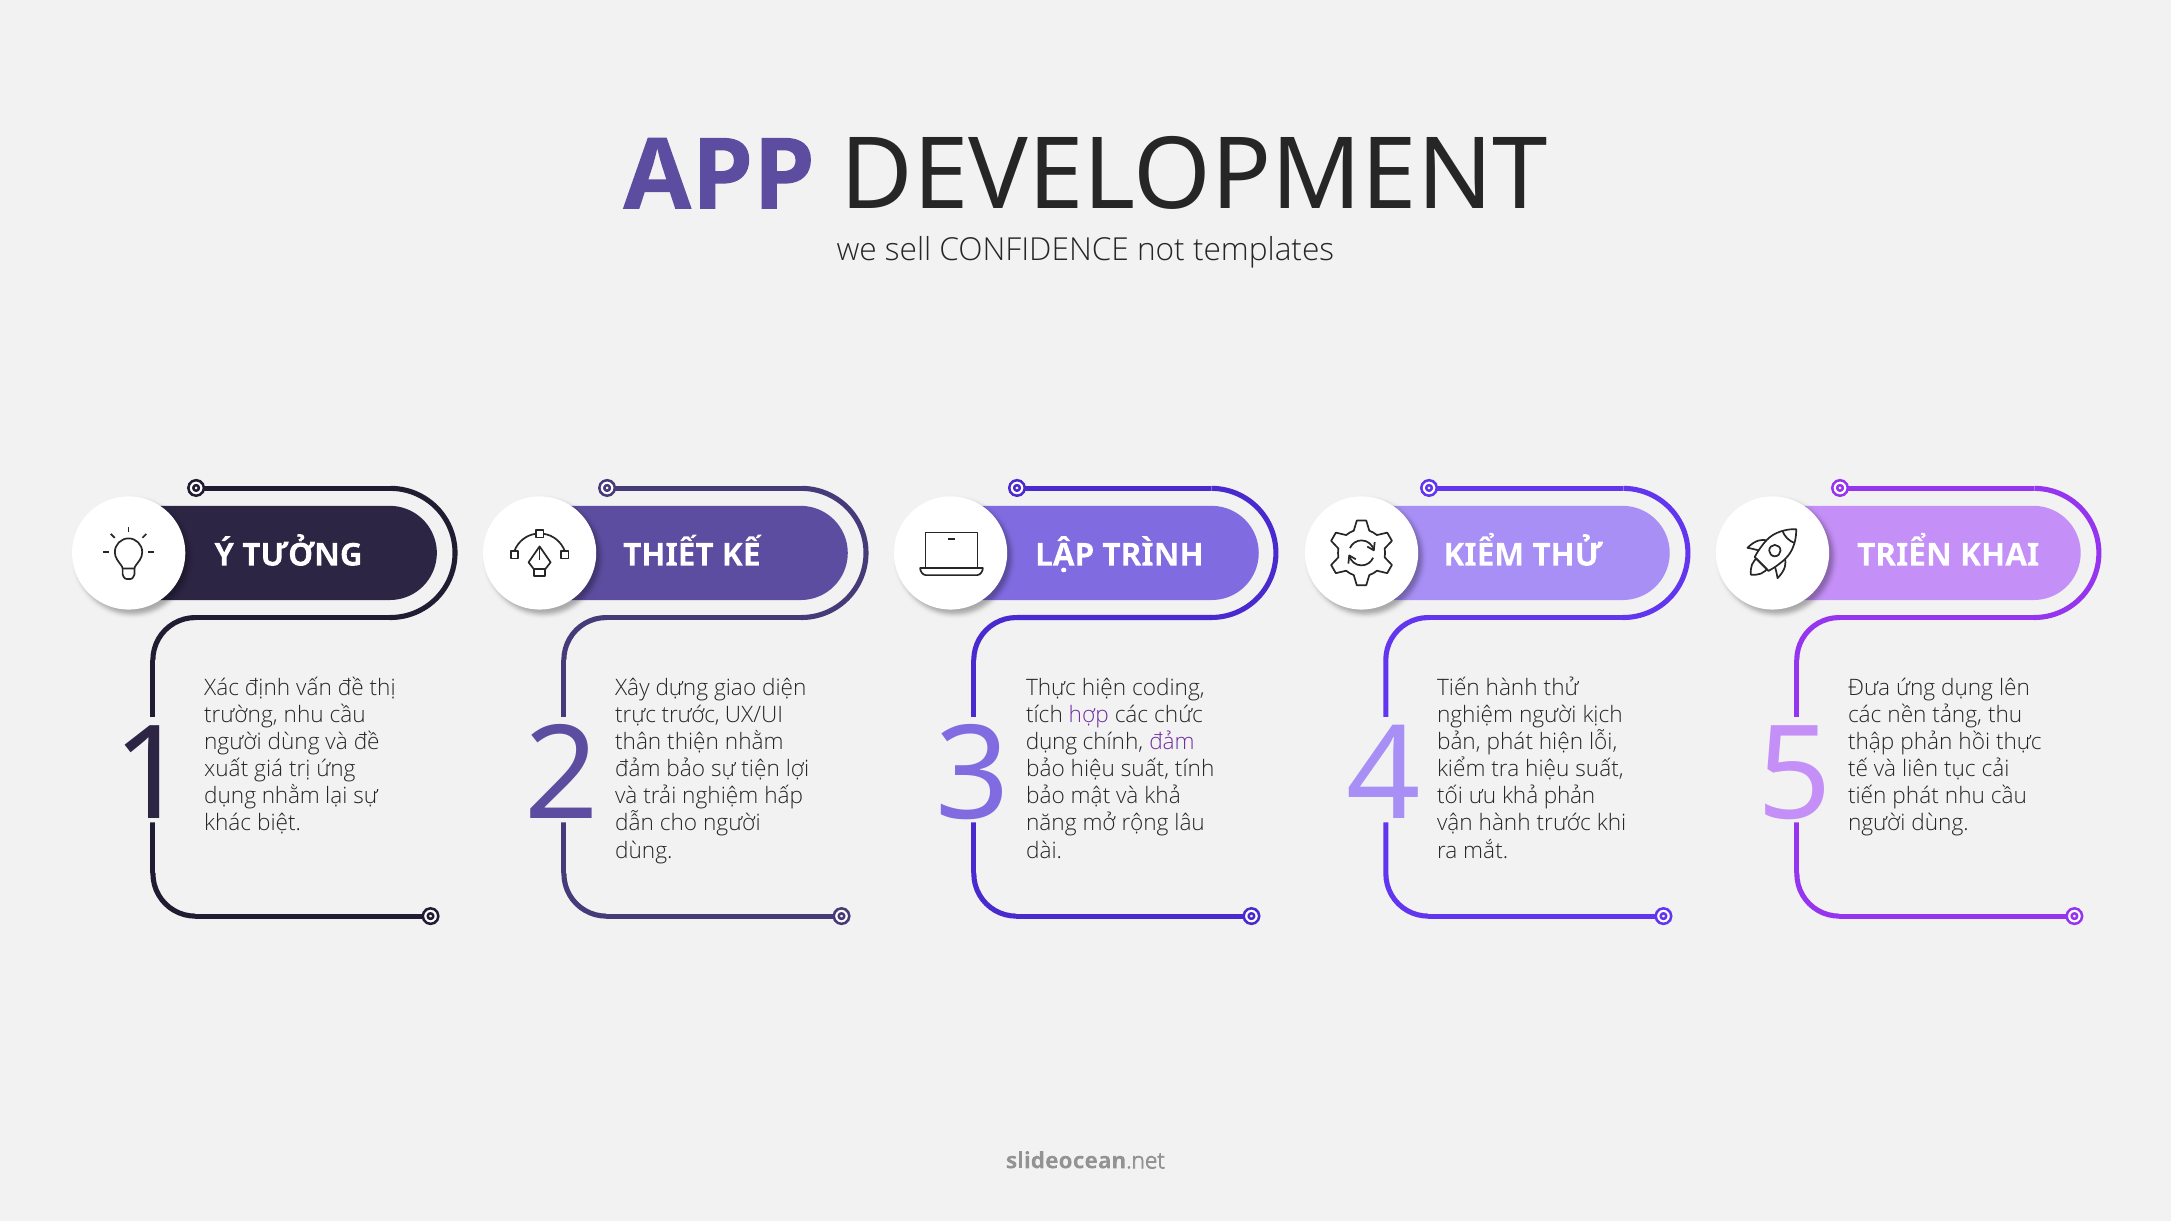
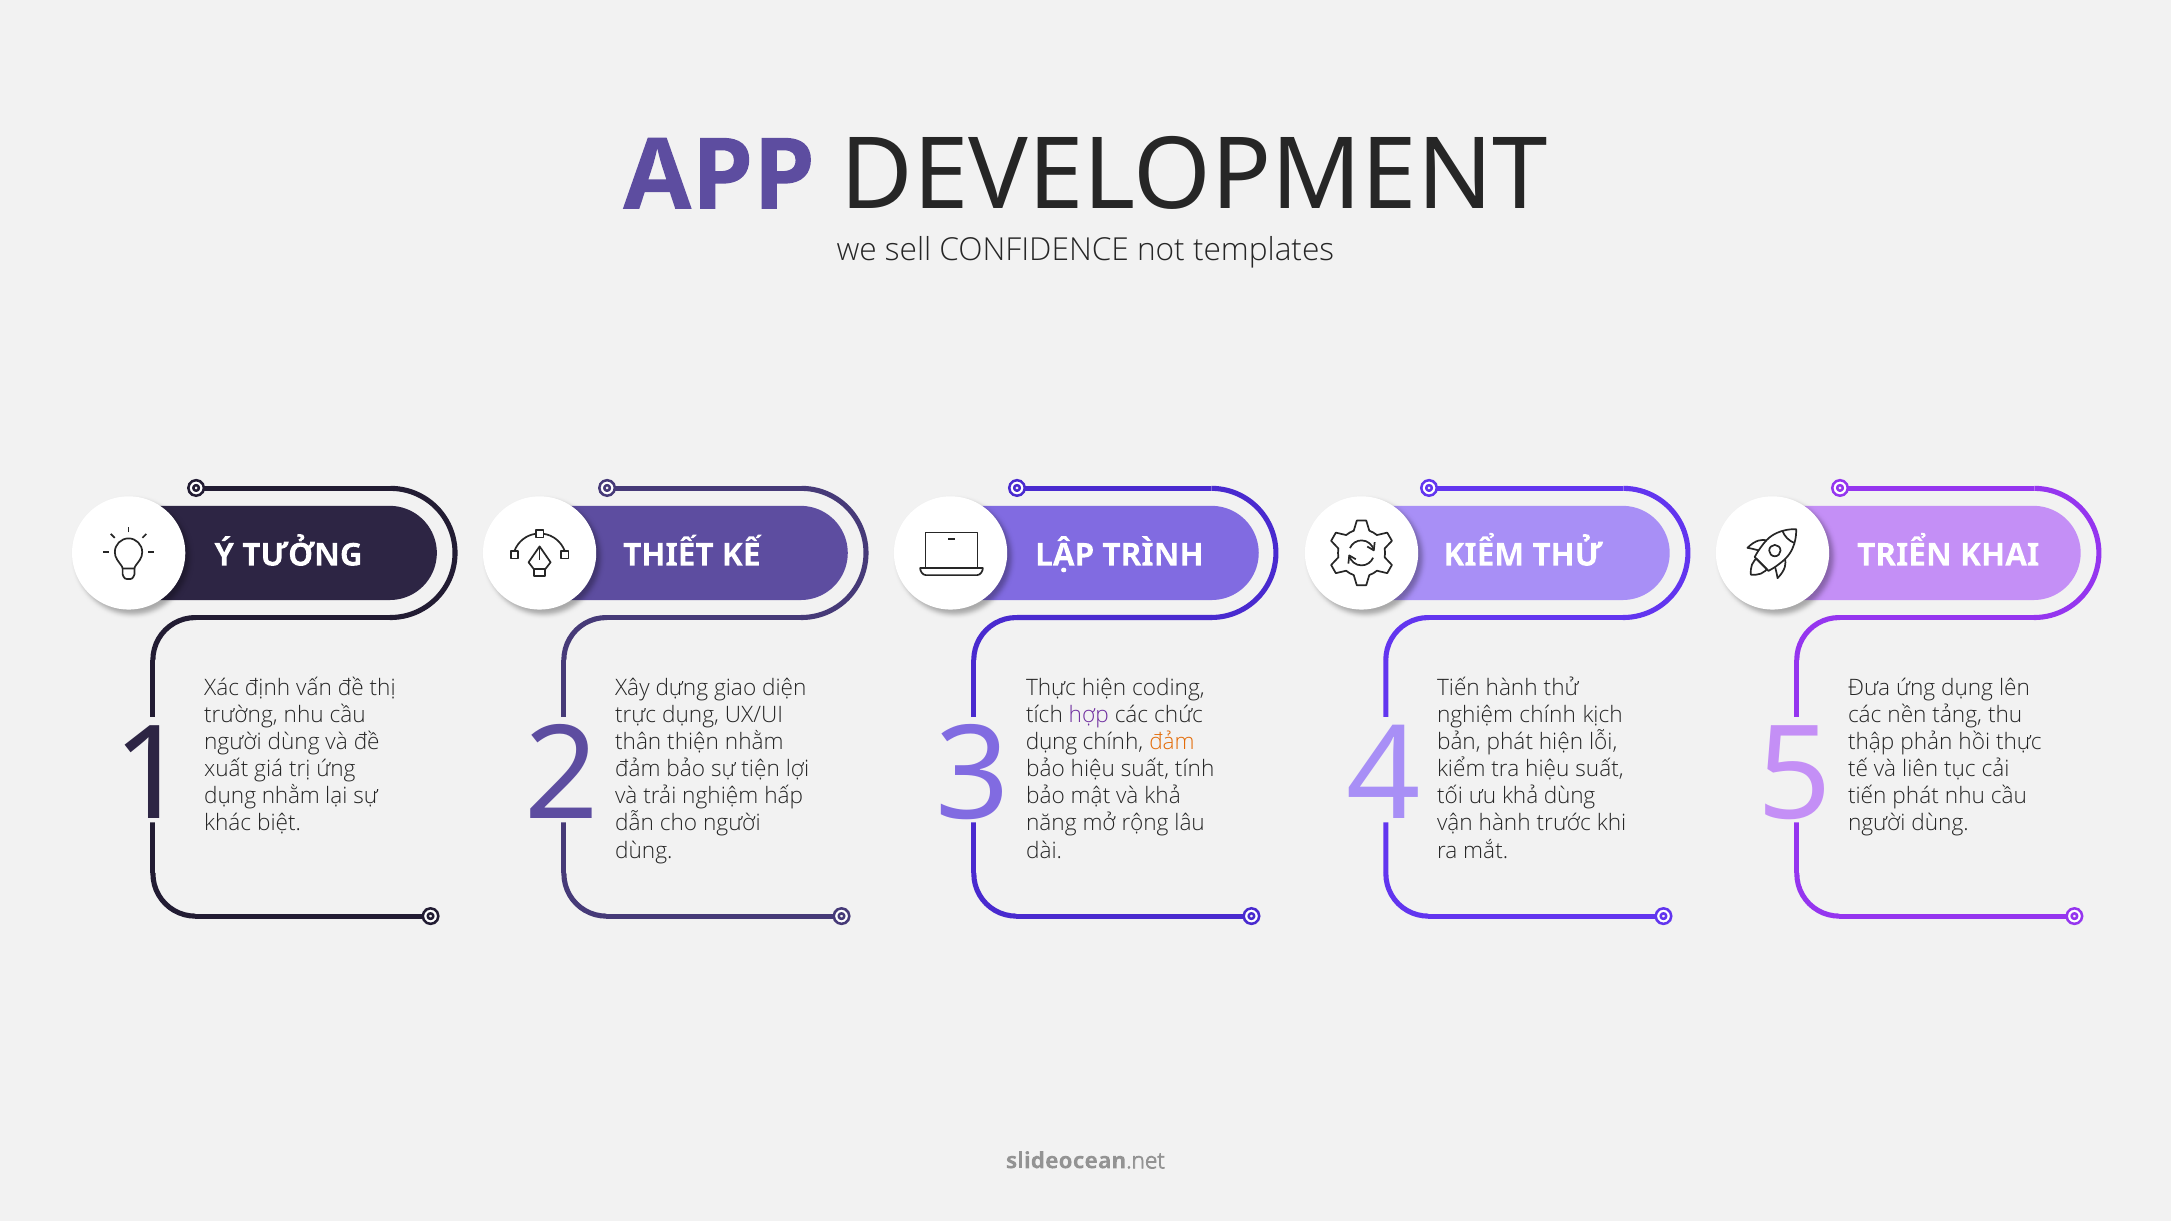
trực trước: trước -> dụng (691, 715)
nghiệm người: người -> chính (1548, 715)
đảm colour: purple -> orange (1172, 742)
khả phản: phản -> dùng (1570, 796)
